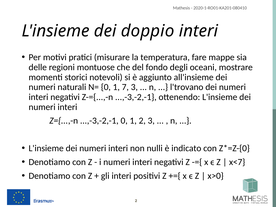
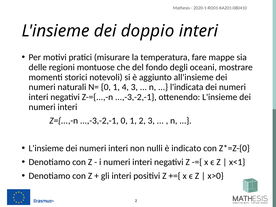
7: 7 -> 4 (125, 87)
l'trovano: l'trovano -> l'indicata (187, 87)
x<7: x<7 -> x<1 (237, 162)
